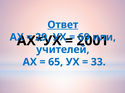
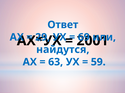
Ответ underline: present -> none (63, 25)
учителей: учителей -> найдутся (63, 50)
65: 65 -> 63 (56, 62)
33: 33 -> 59 (98, 62)
